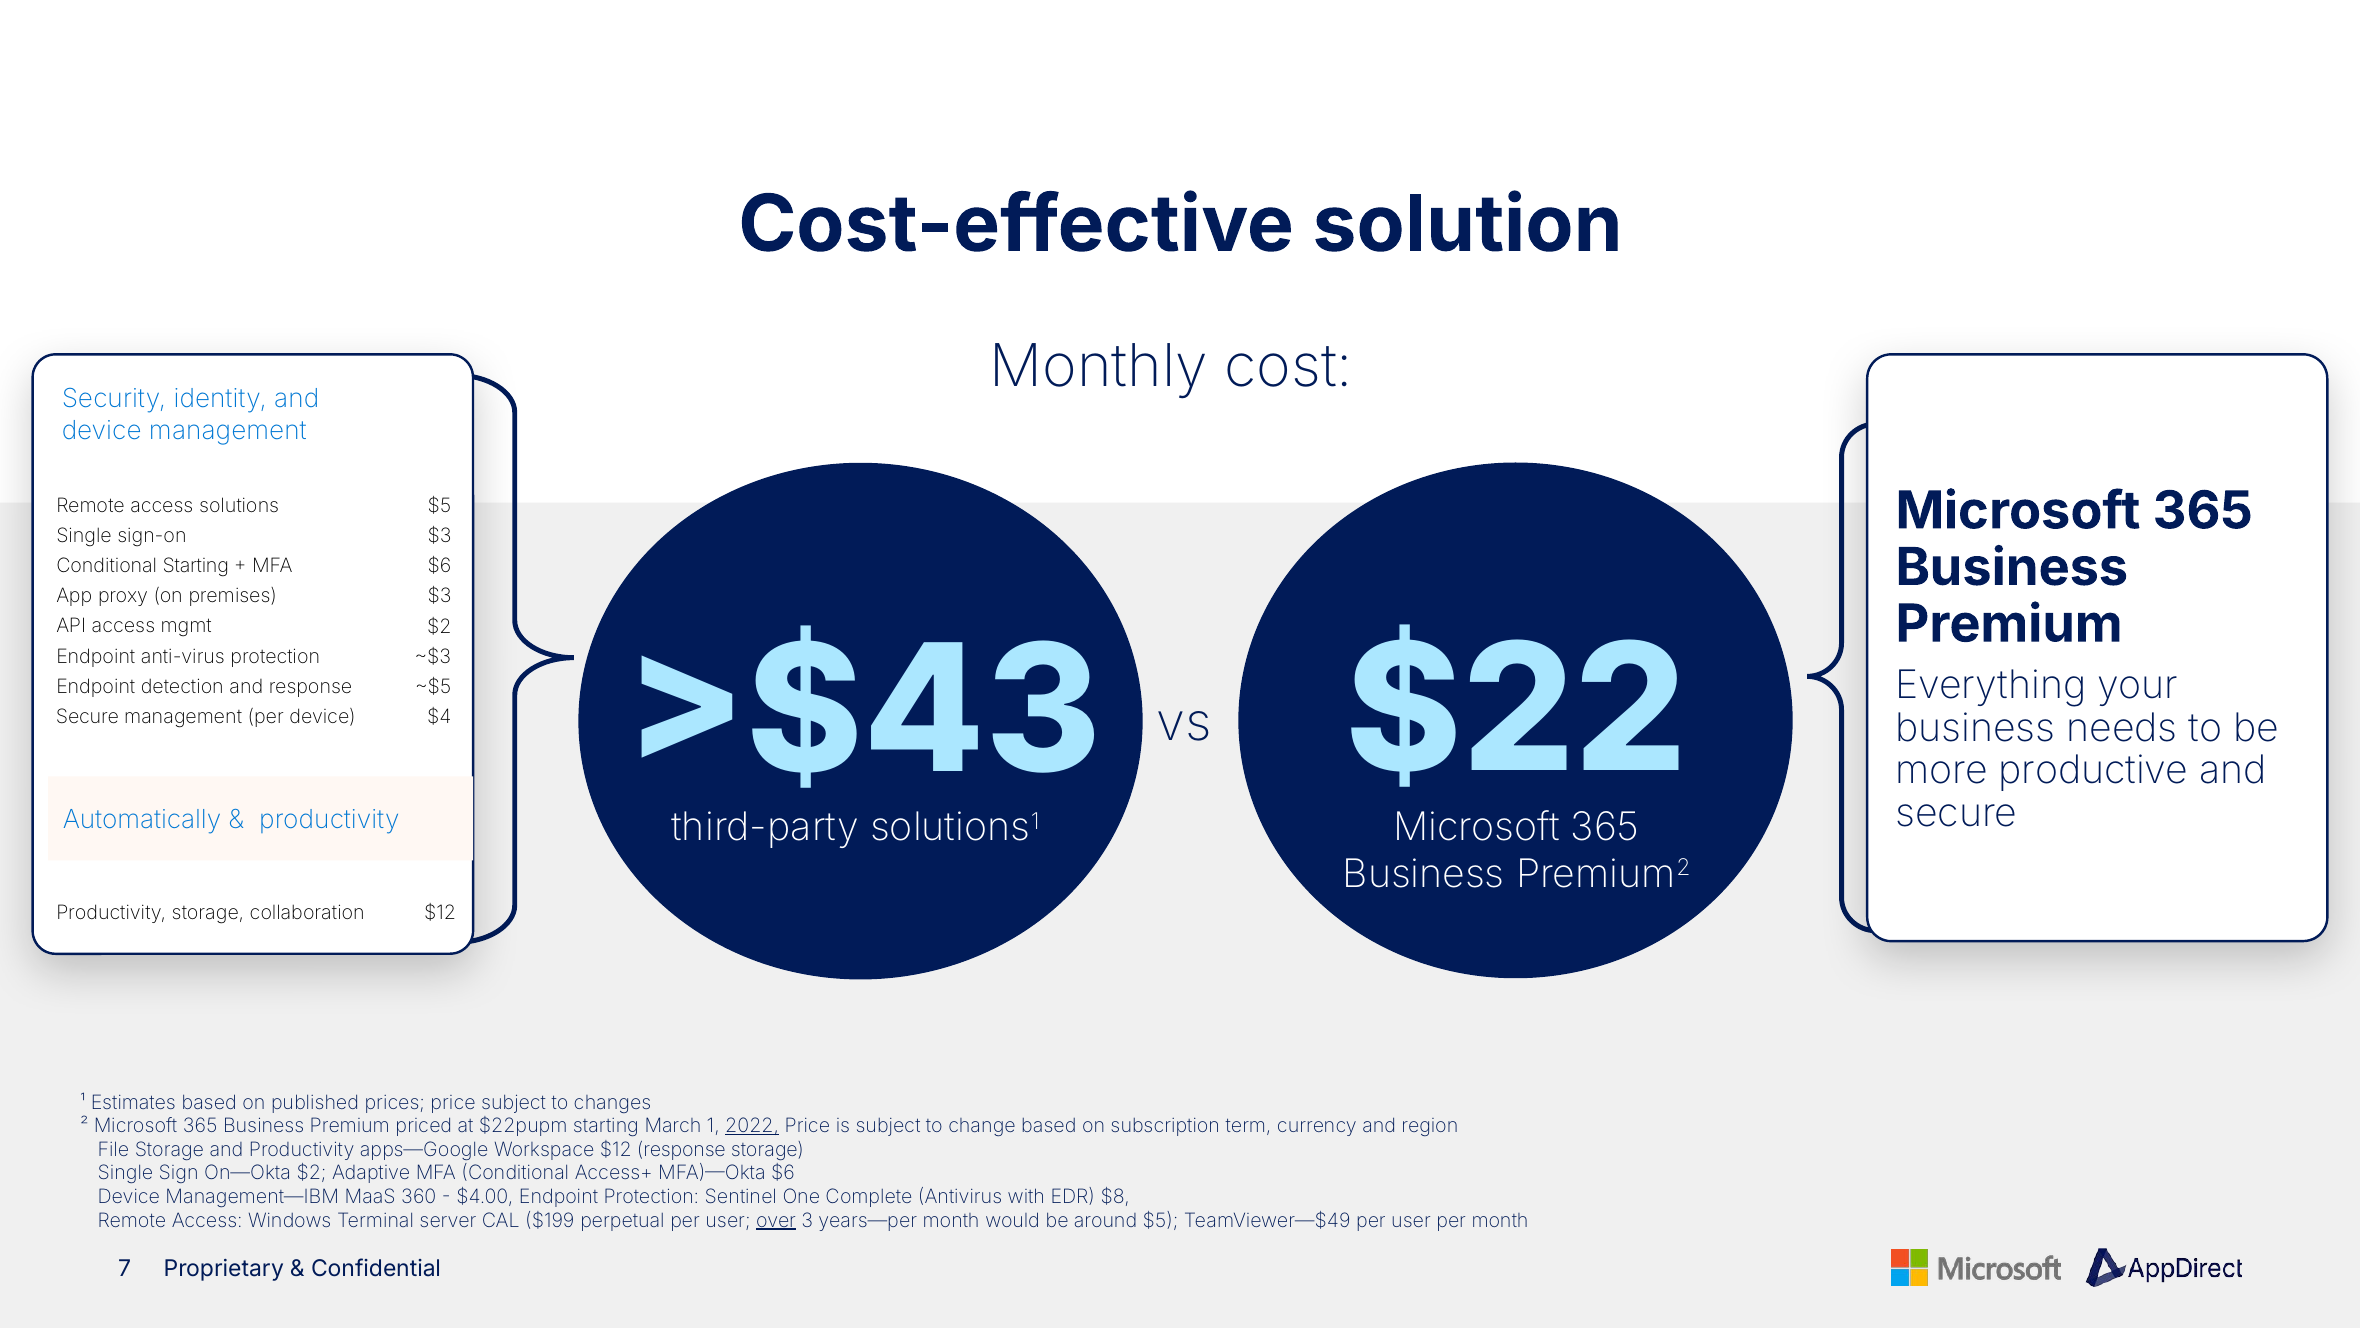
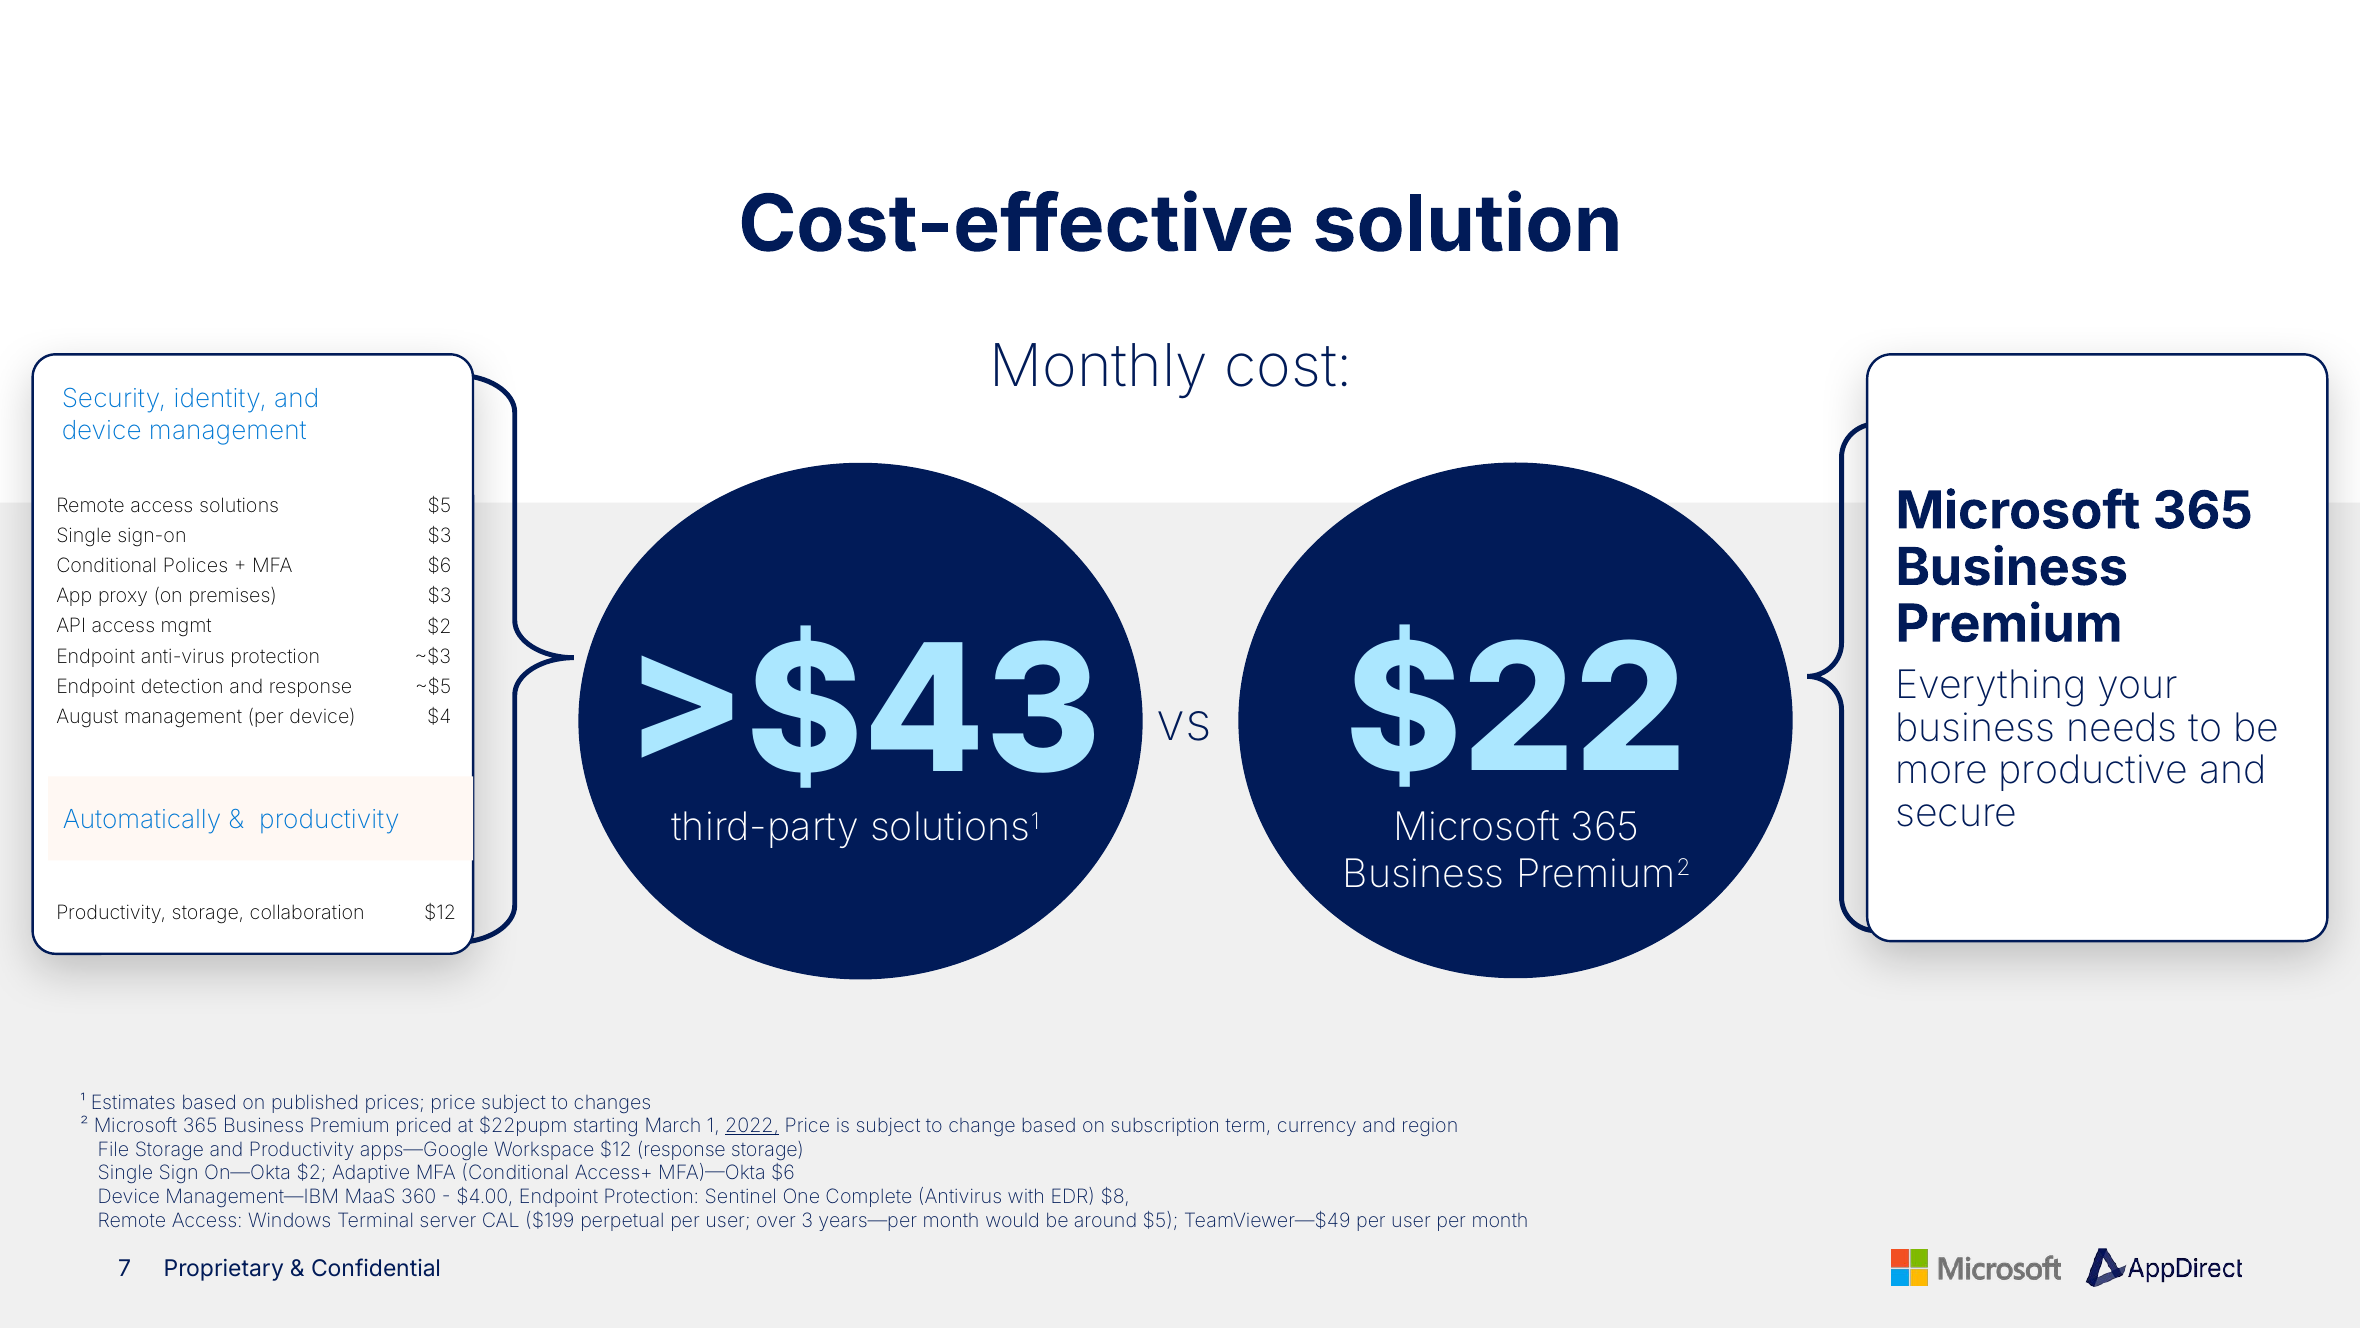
Conditional Starting: Starting -> Polices (196, 566)
Secure: Secure -> August (87, 717)
over underline: present -> none (776, 1220)
